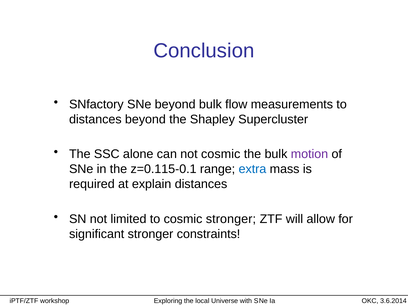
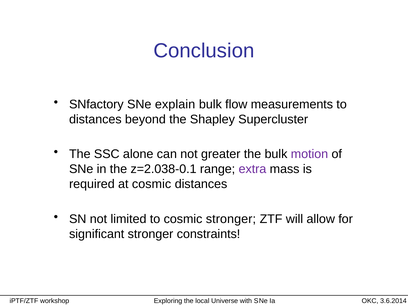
SNe beyond: beyond -> explain (175, 104)
not cosmic: cosmic -> greater (221, 154)
z=0.115-0.1: z=0.115-0.1 -> z=2.038-0.1 (164, 169)
extra colour: blue -> purple (252, 169)
at explain: explain -> cosmic (152, 184)
